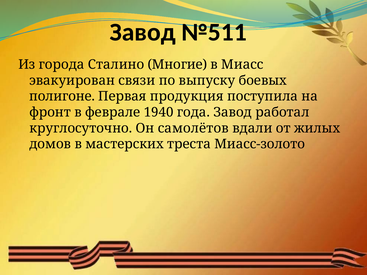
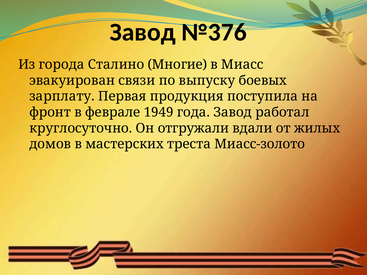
№511: №511 -> №376 (214, 32)
полигоне: полигоне -> зарплату (62, 96)
1940: 1940 -> 1949 (159, 112)
самолётов: самолётов -> отгружали (193, 128)
